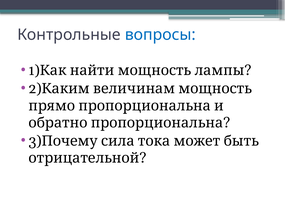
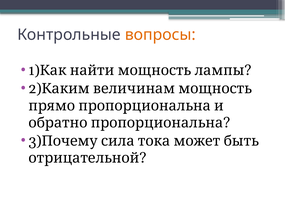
вопросы colour: blue -> orange (160, 35)
